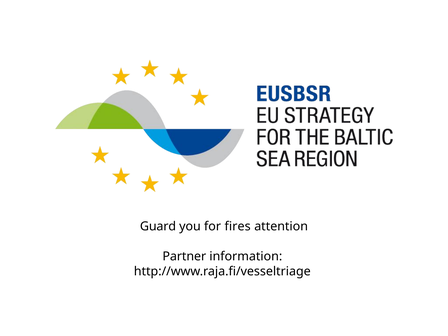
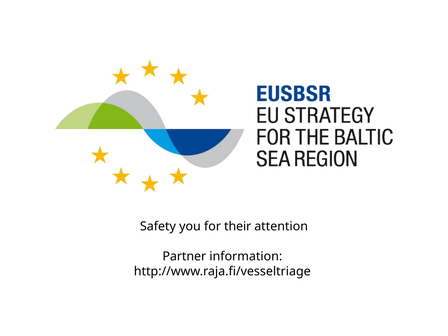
Guard: Guard -> Safety (158, 226)
fires: fires -> their (238, 226)
